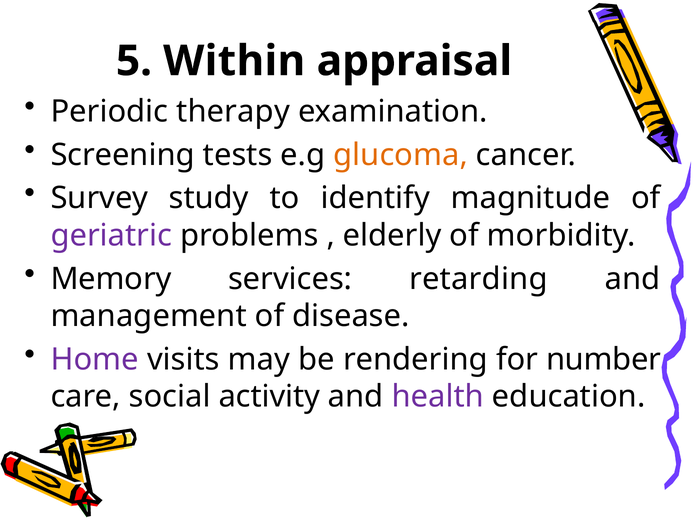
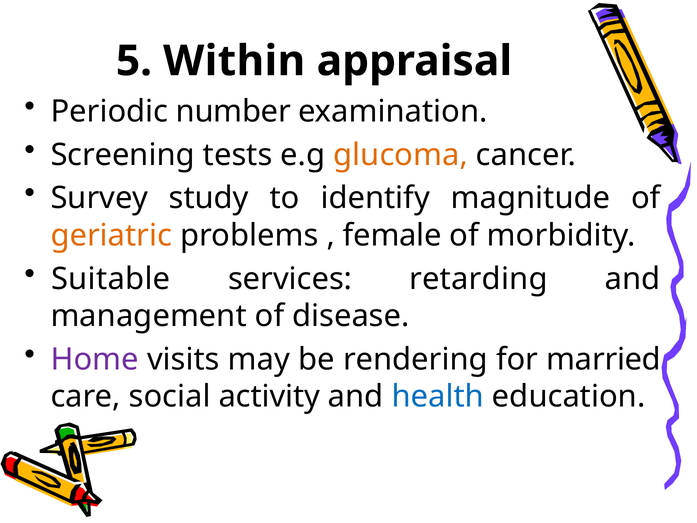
therapy: therapy -> number (233, 111)
geriatric colour: purple -> orange (111, 235)
elderly: elderly -> female (392, 235)
Memory: Memory -> Suitable (111, 279)
number: number -> married (604, 359)
health colour: purple -> blue (438, 396)
